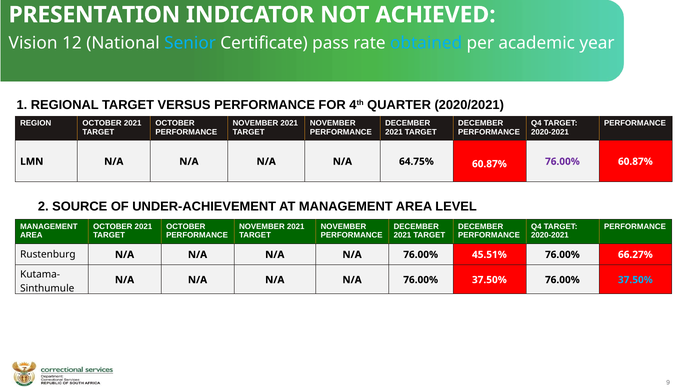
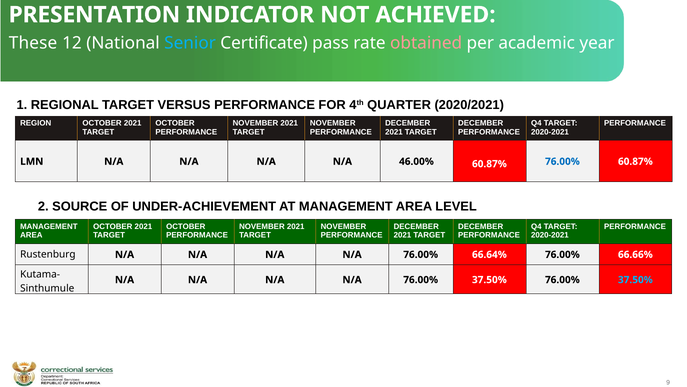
Vision: Vision -> These (33, 43)
obtained colour: light blue -> pink (426, 43)
64.75%: 64.75% -> 46.00% (416, 161)
76.00% colour: purple -> blue (562, 161)
45.51%: 45.51% -> 66.64% (489, 254)
66.27%: 66.27% -> 66.66% (635, 254)
